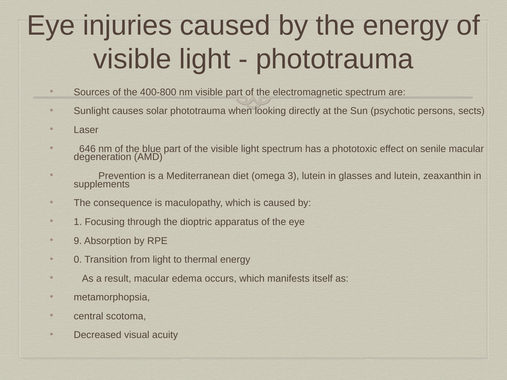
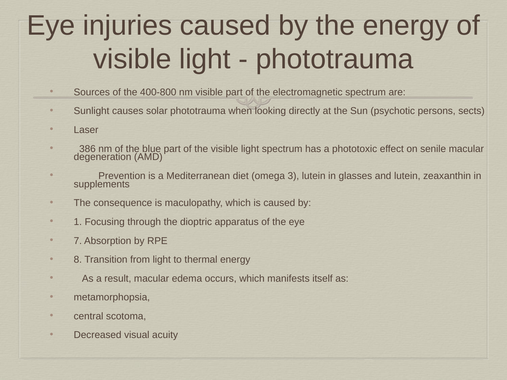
646: 646 -> 386 (87, 149)
9: 9 -> 7 (78, 241)
0: 0 -> 8 (78, 260)
